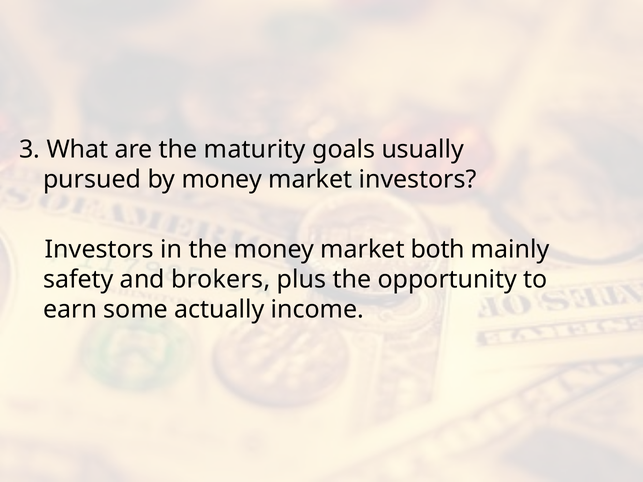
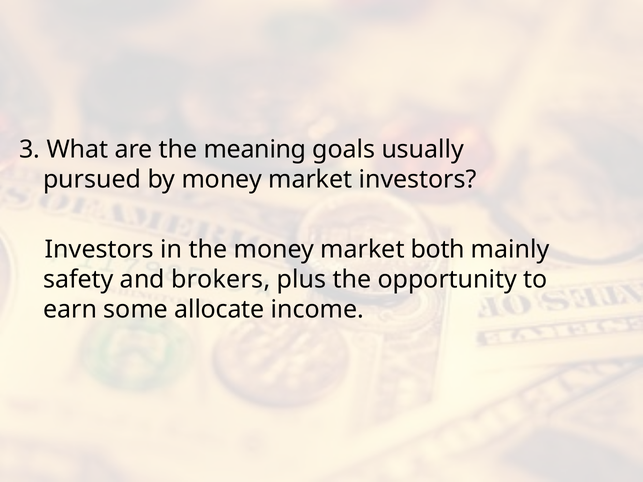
maturity: maturity -> meaning (255, 150)
actually: actually -> allocate (219, 310)
